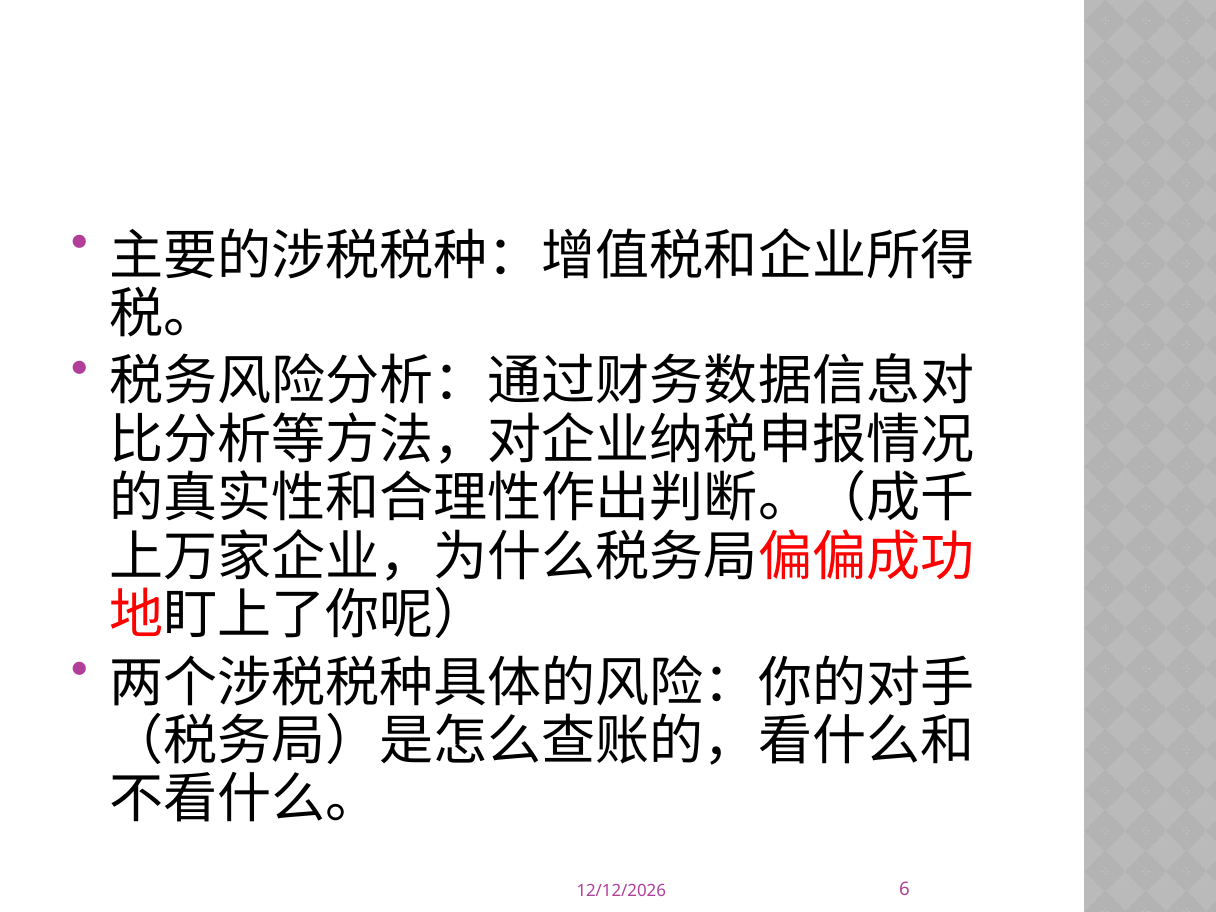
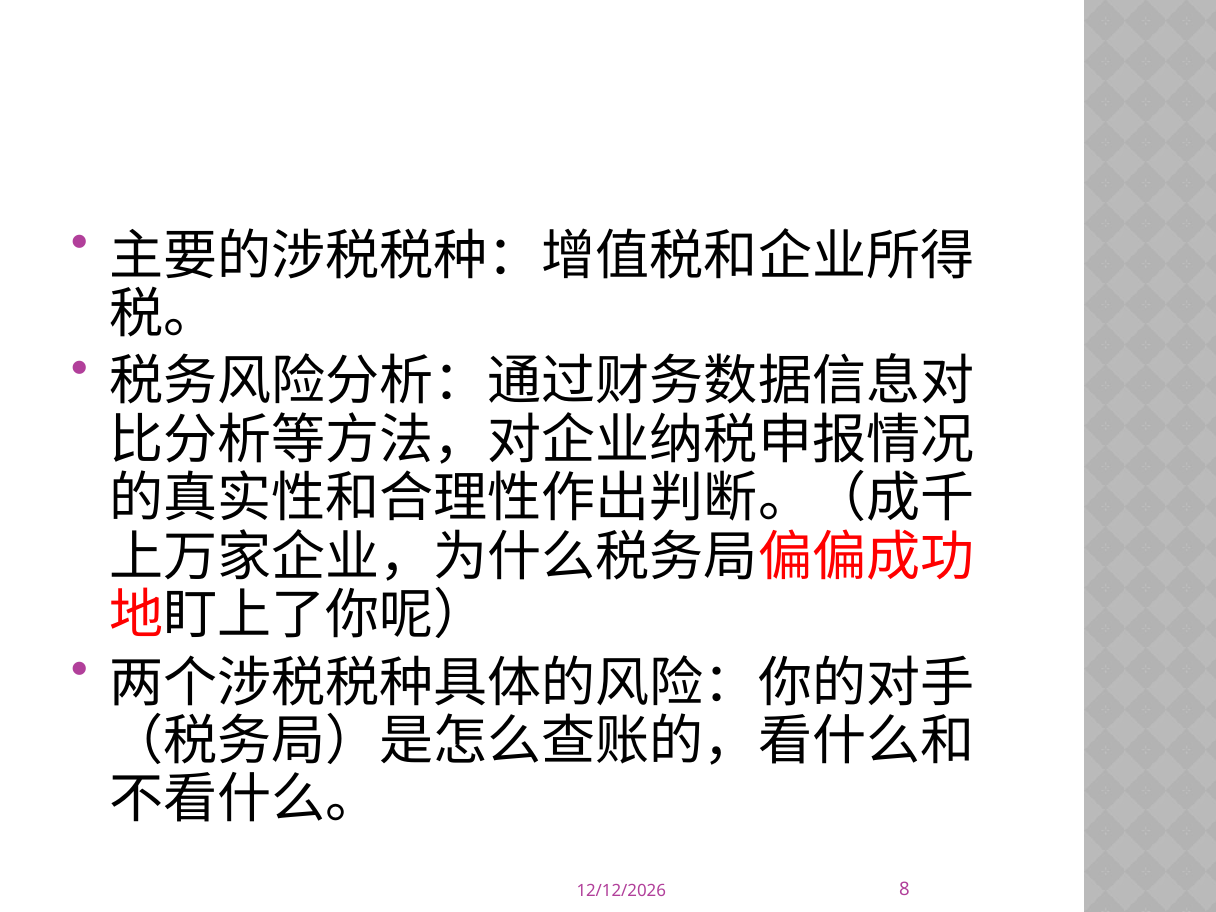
6: 6 -> 8 (904, 889)
